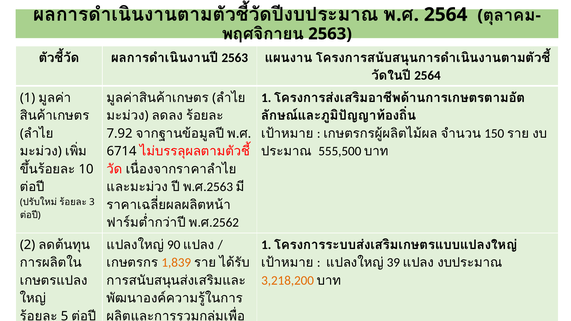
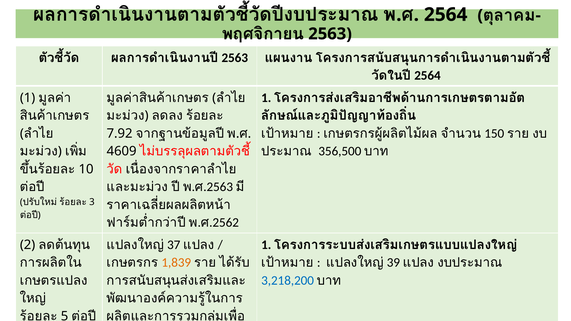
6714: 6714 -> 4609 (122, 151)
555,500: 555,500 -> 356,500 (340, 151)
90: 90 -> 37 (174, 245)
3,218,200 colour: orange -> blue (288, 281)
